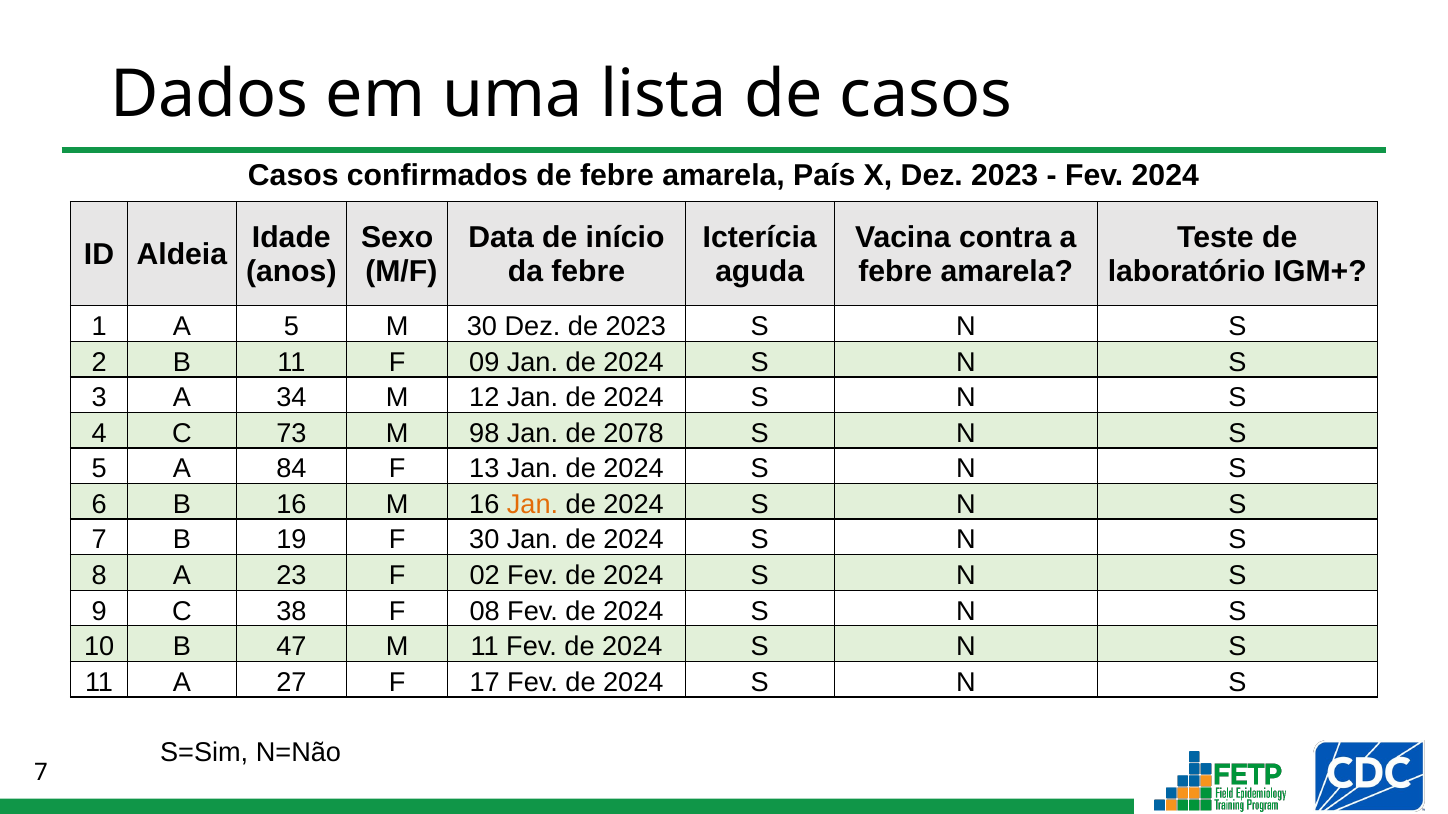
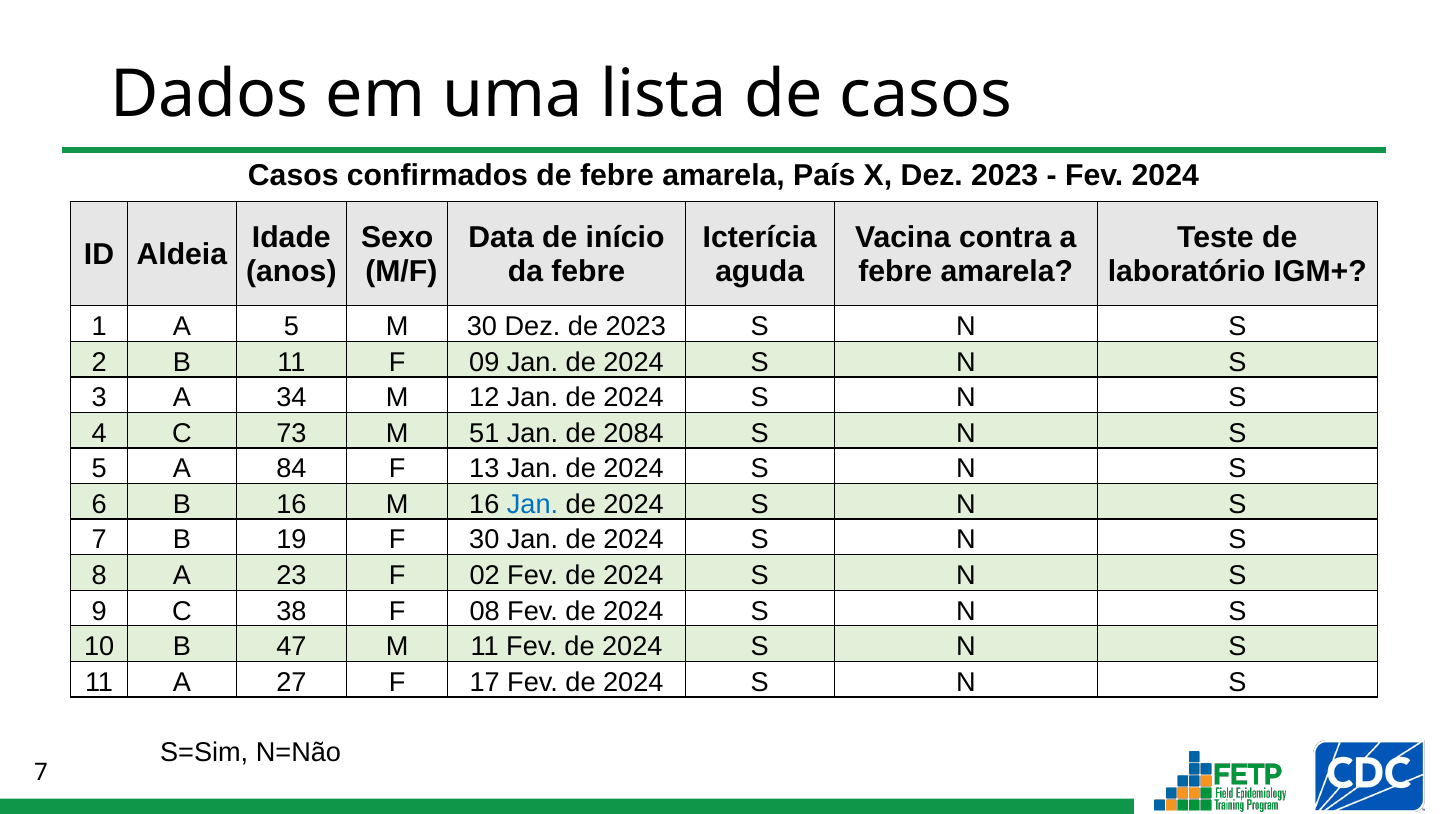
98: 98 -> 51 (484, 434)
2078: 2078 -> 2084 (634, 434)
Jan colour: orange -> blue (533, 505)
